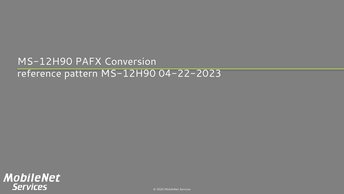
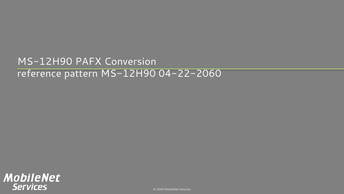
04-22-2023: 04-22-2023 -> 04-22-2060 (190, 74)
